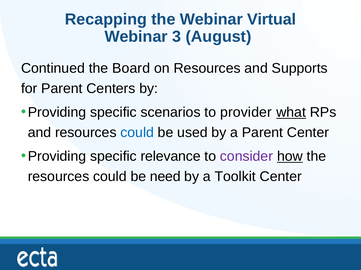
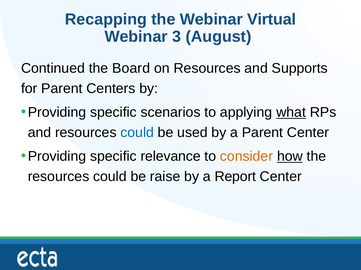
provider: provider -> applying (246, 113)
consider colour: purple -> orange (246, 157)
need: need -> raise (165, 177)
Toolkit: Toolkit -> Report (235, 177)
